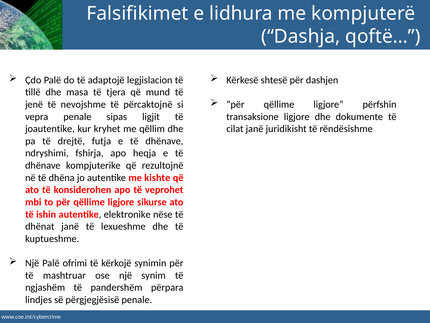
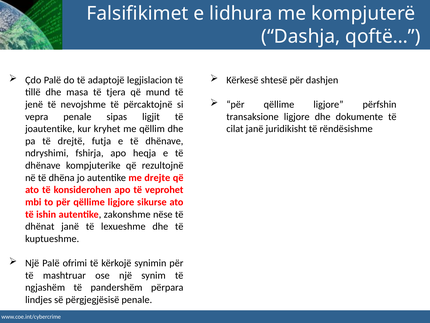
kishte: kishte -> drejte (157, 177)
elektronike: elektronike -> zakonshme (127, 214)
